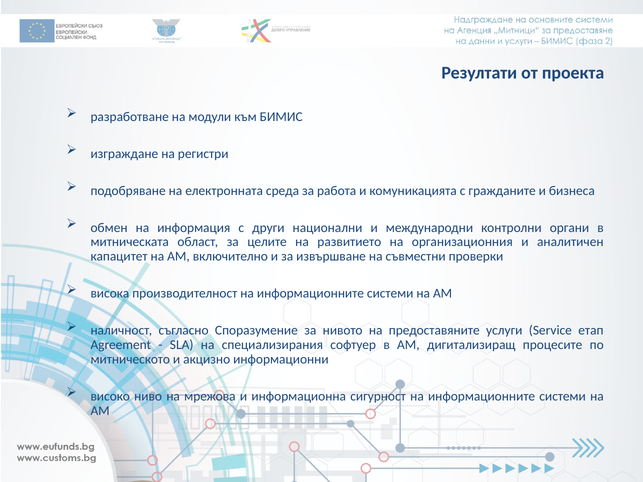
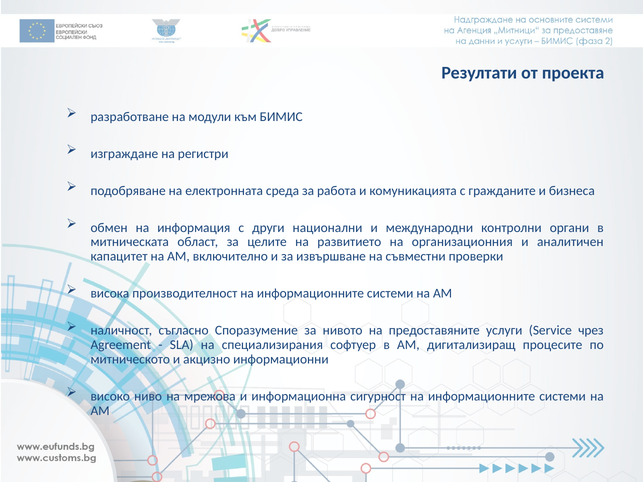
етап: етап -> чрез (591, 331)
